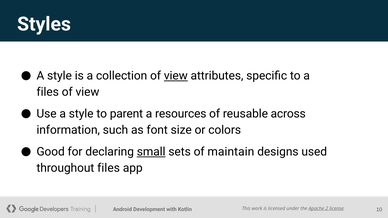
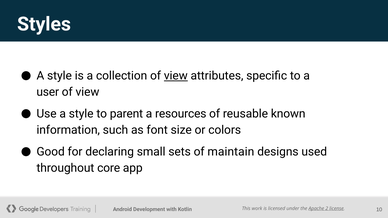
files: files -> user (48, 92)
across: across -> known (288, 114)
small underline: present -> none (151, 152)
throughout files: files -> core (109, 168)
